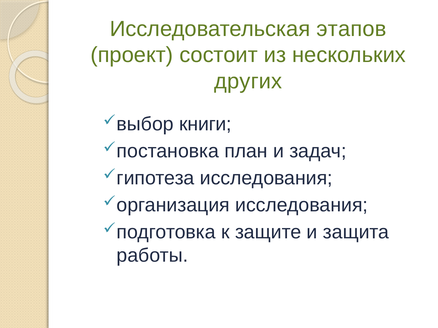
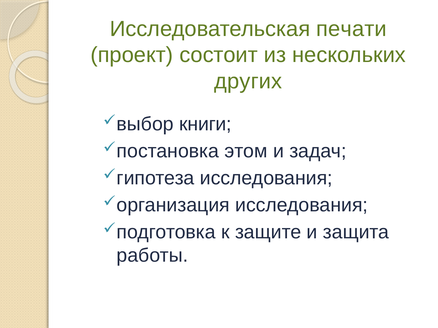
этапов: этапов -> печати (352, 29)
план: план -> этом (246, 151)
